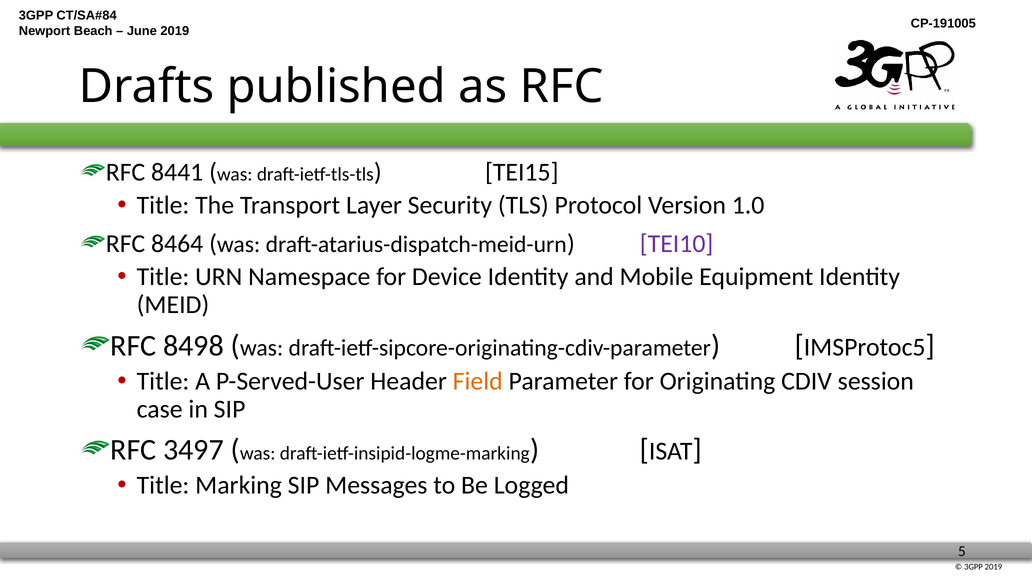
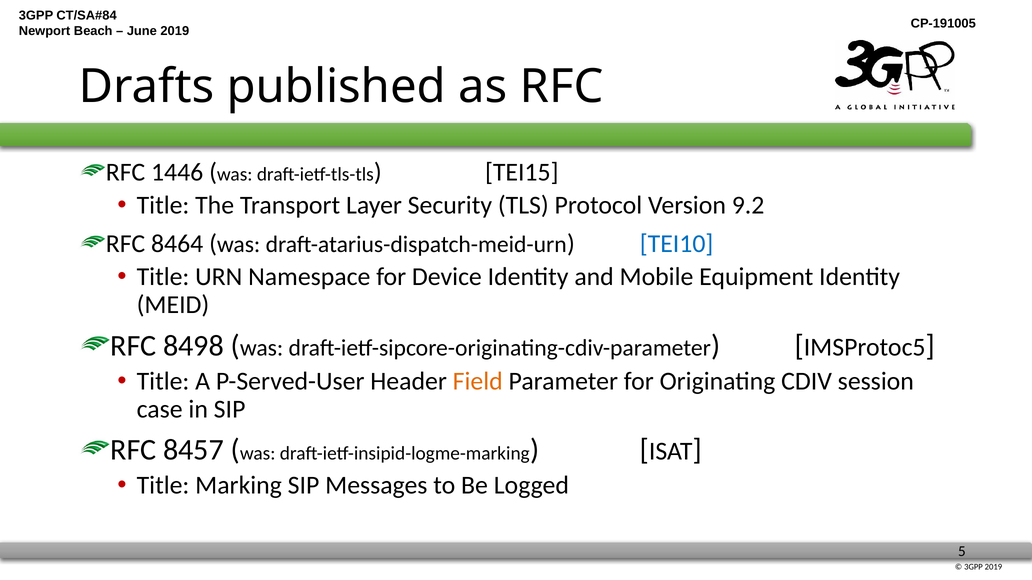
8441: 8441 -> 1446 (177, 172)
1.0: 1.0 -> 9.2 (748, 205)
TEI10 colour: purple -> blue (677, 244)
3497: 3497 -> 8457 (193, 450)
